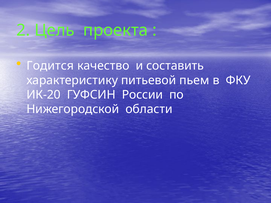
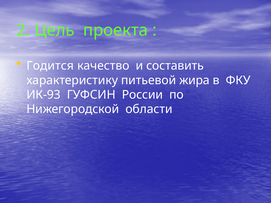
пьем: пьем -> жира (194, 80)
ИК-20: ИК-20 -> ИК-93 (44, 95)
